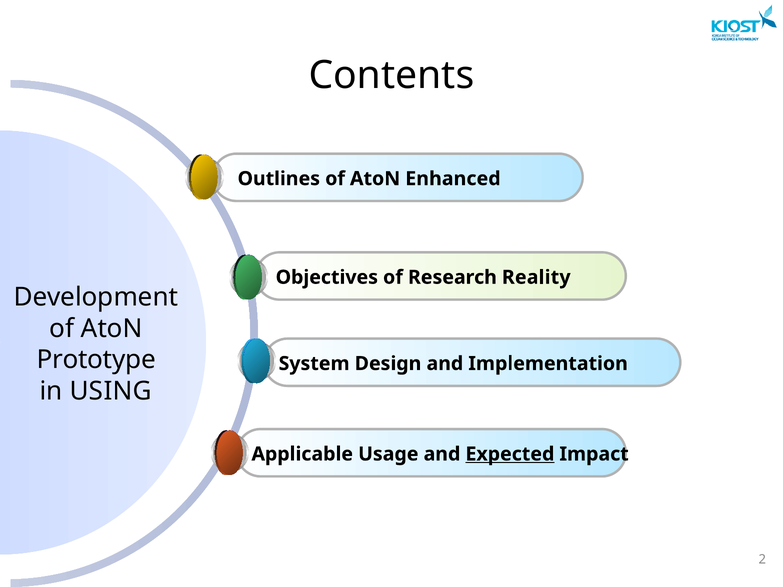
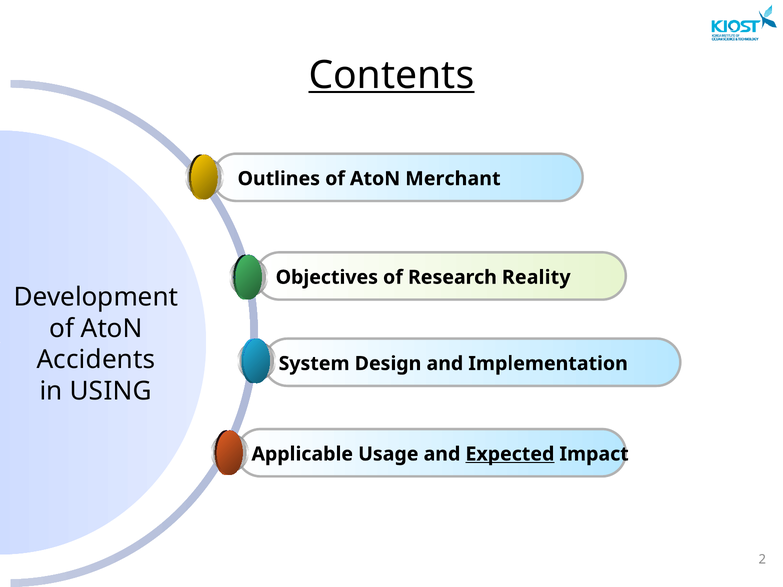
Contents underline: none -> present (391, 75)
Enhanced: Enhanced -> Merchant (453, 179)
Prototype: Prototype -> Accidents (96, 360)
